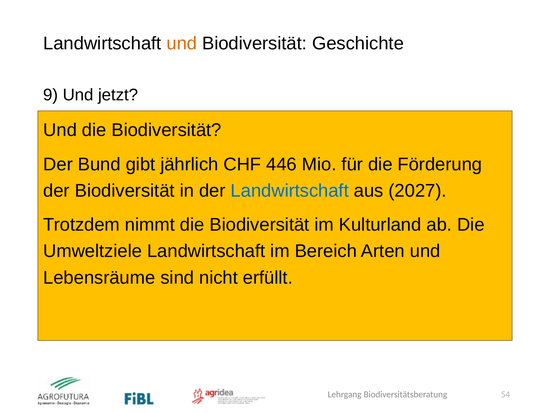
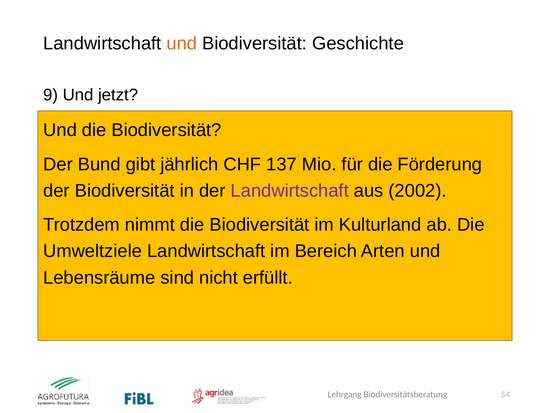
446: 446 -> 137 (282, 164)
Landwirtschaft colour: blue -> purple (290, 190)
2027: 2027 -> 2002 (418, 190)
